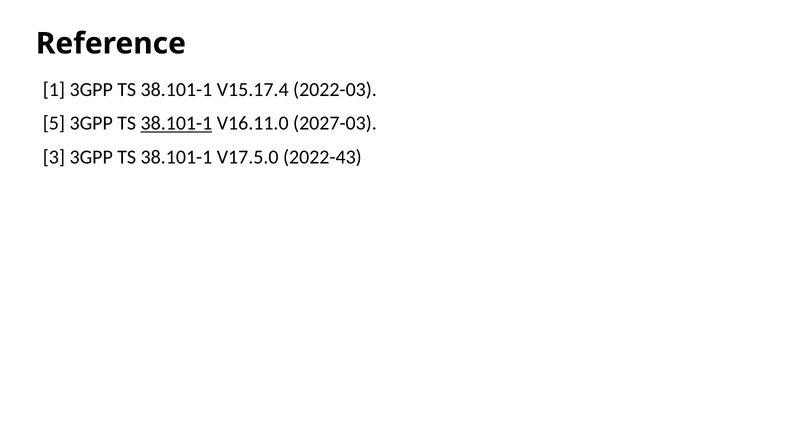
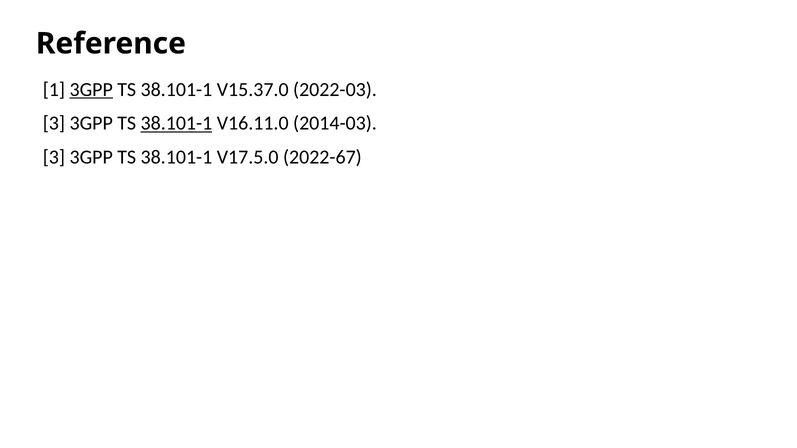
3GPP underline: none -> present (91, 90)
V15.17.4: V15.17.4 -> V15.37.0 (253, 90)
5: 5 -> 3 (54, 123)
2027-03: 2027-03 -> 2014-03 (335, 123)
2022-43: 2022-43 -> 2022-67 (322, 157)
